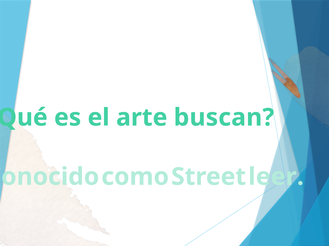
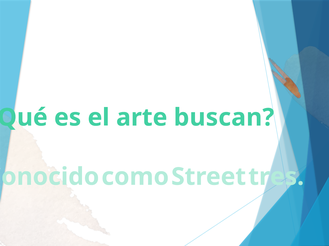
leer: leer -> tres (276, 177)
